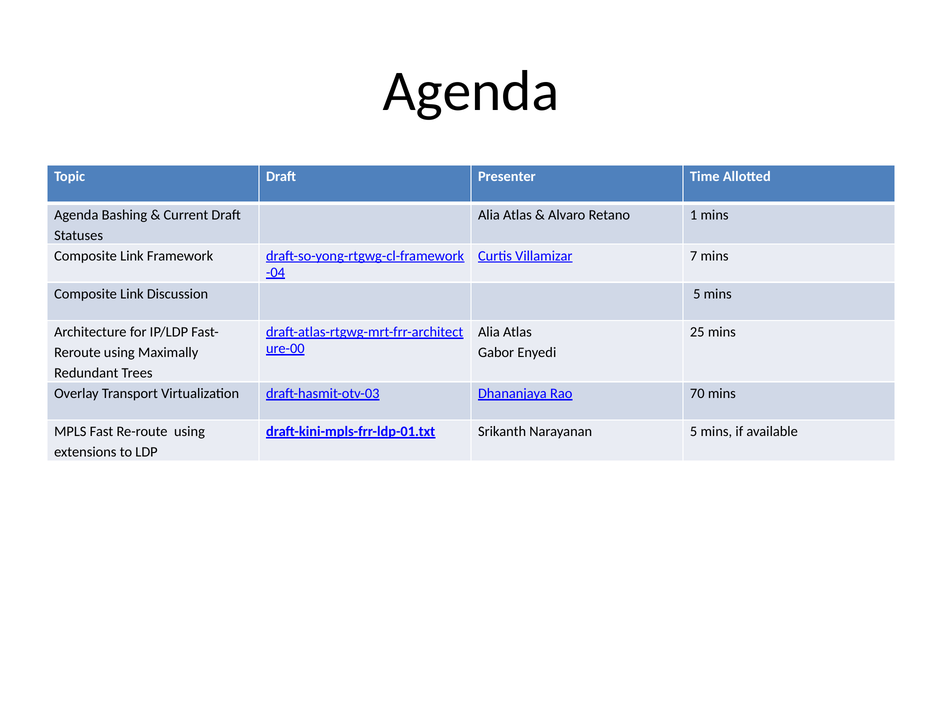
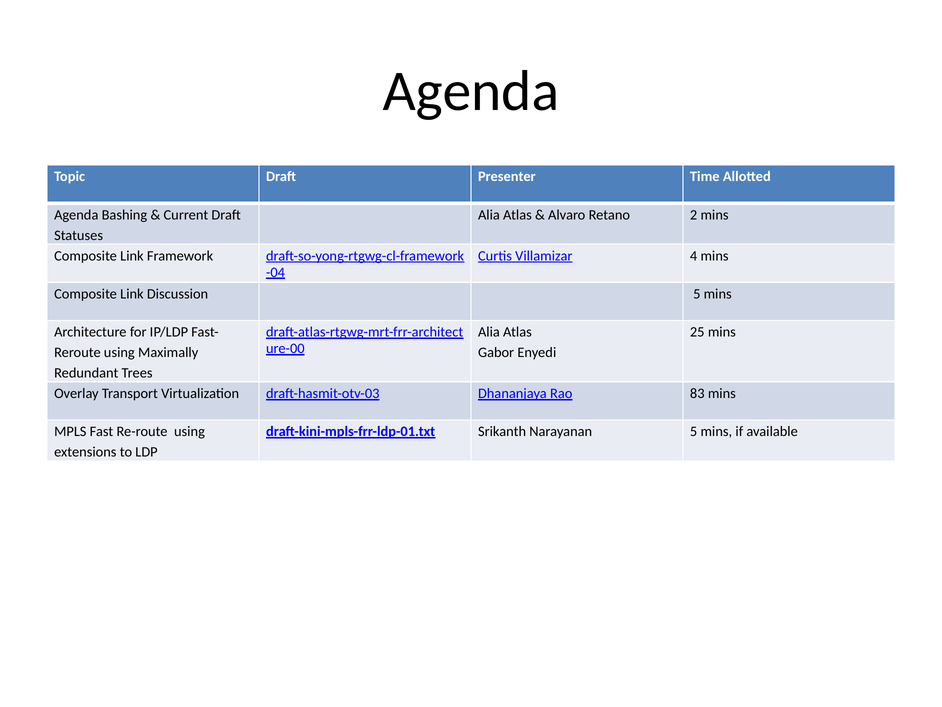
1: 1 -> 2 (694, 215)
7: 7 -> 4 (694, 256)
70: 70 -> 83 (697, 393)
